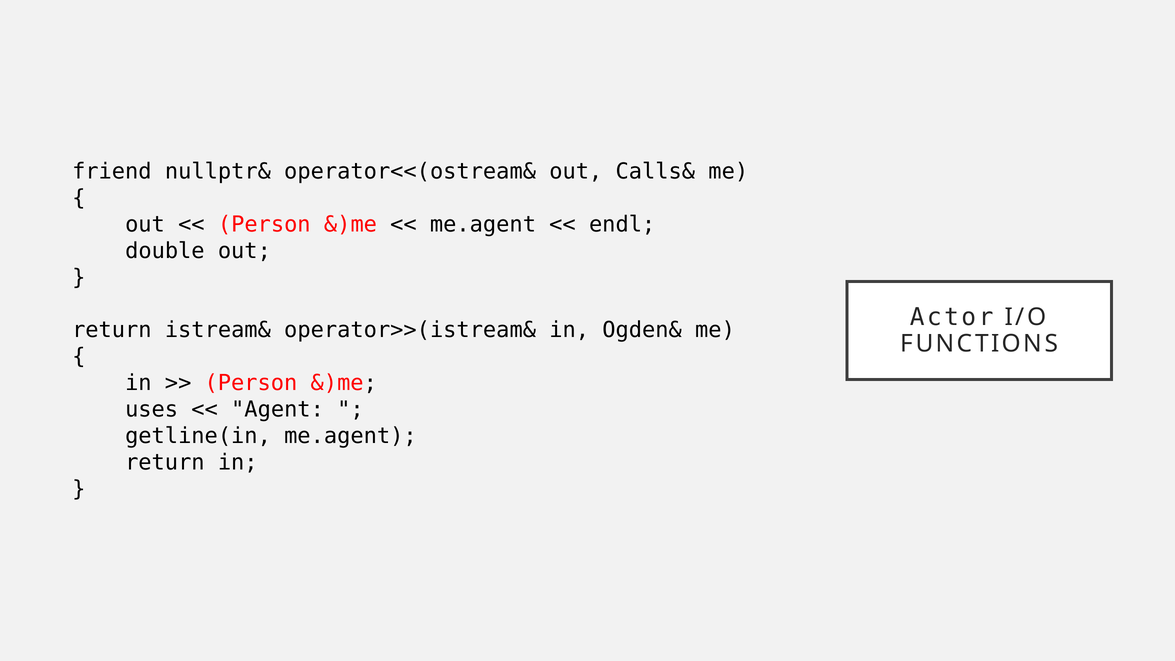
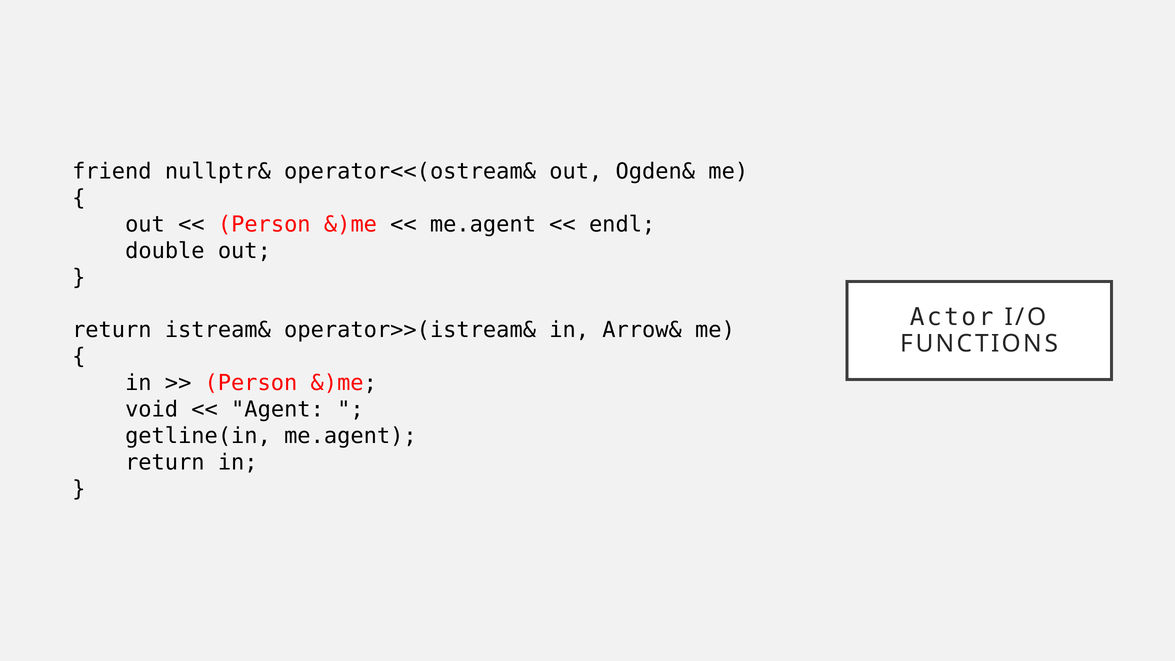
Calls&: Calls& -> Ogden& (655, 172)
Ogden&: Ogden& -> Arrow& (642, 330)
uses: uses -> void (152, 409)
